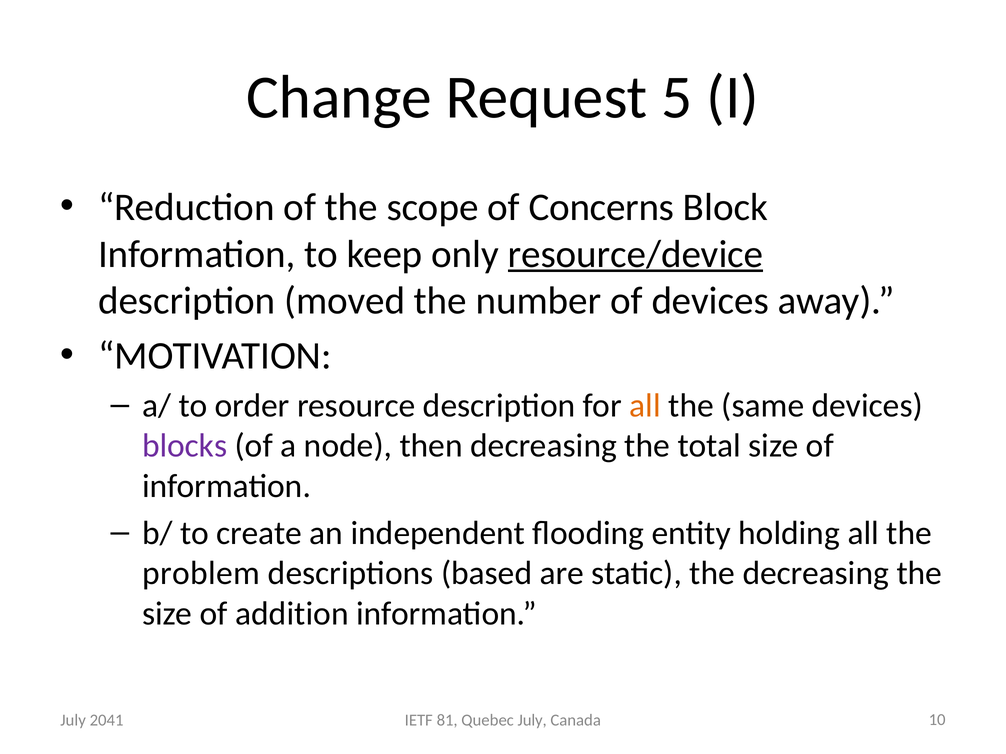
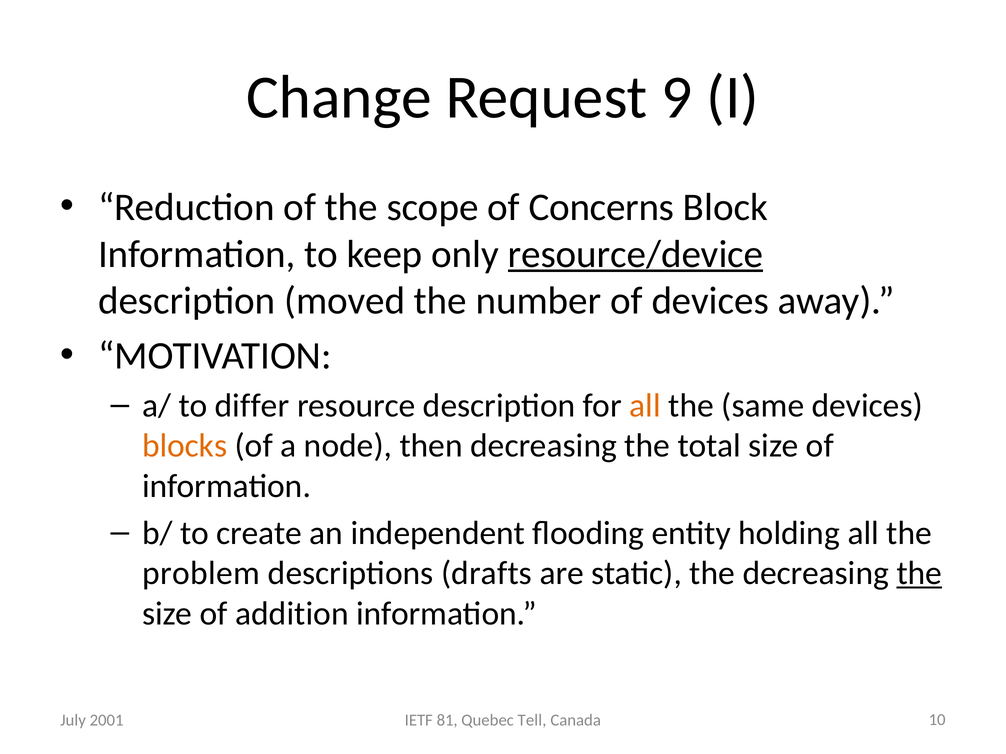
5: 5 -> 9 (677, 97)
order: order -> differ (252, 406)
blocks colour: purple -> orange (185, 446)
based: based -> drafts (487, 574)
the underline: none -> present (919, 574)
2041: 2041 -> 2001 (107, 721)
Quebec July: July -> Tell (532, 721)
